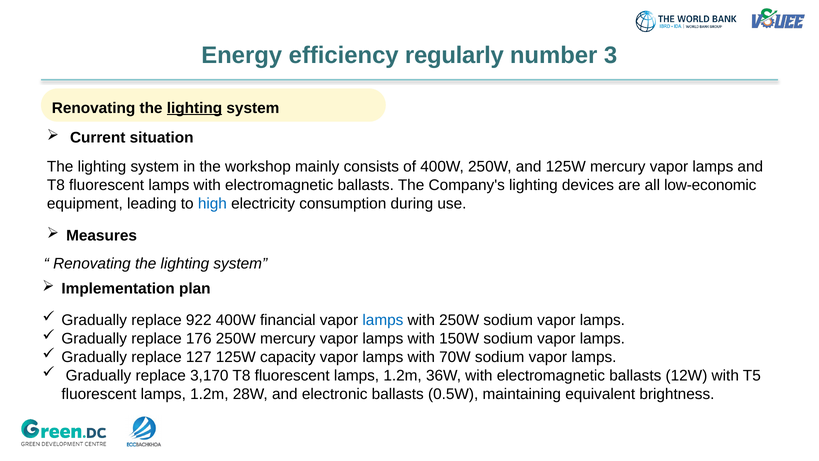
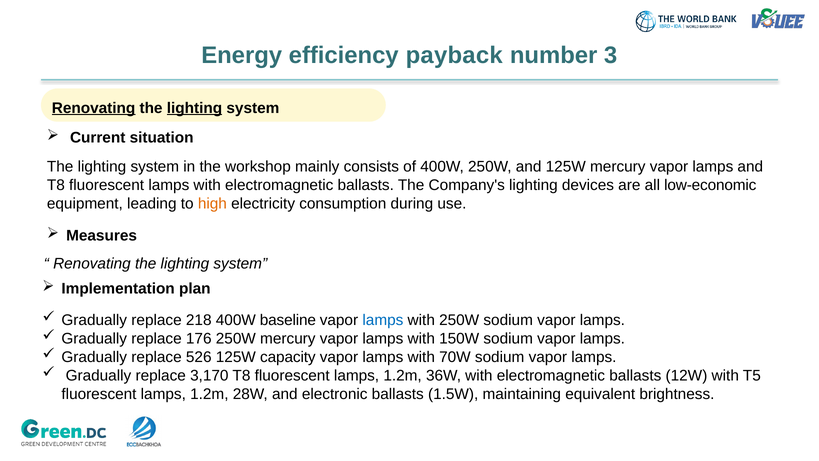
regularly: regularly -> payback (454, 55)
Renovating underline: none -> present (94, 108)
high colour: blue -> orange (212, 203)
922: 922 -> 218 (199, 320)
financial: financial -> baseline (288, 320)
127: 127 -> 526 (199, 357)
0.5W: 0.5W -> 1.5W (453, 394)
